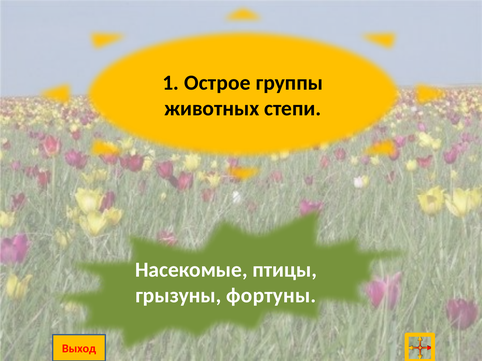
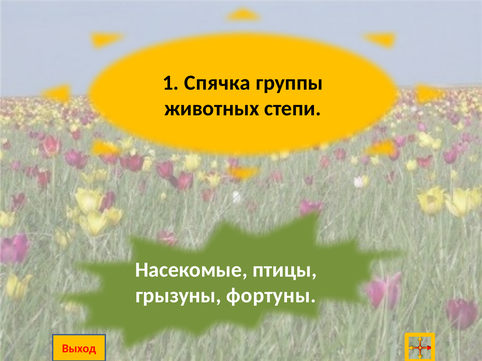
Острое: Острое -> Спячка (217, 83)
